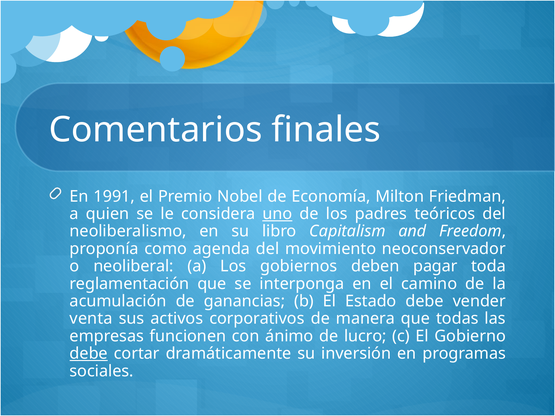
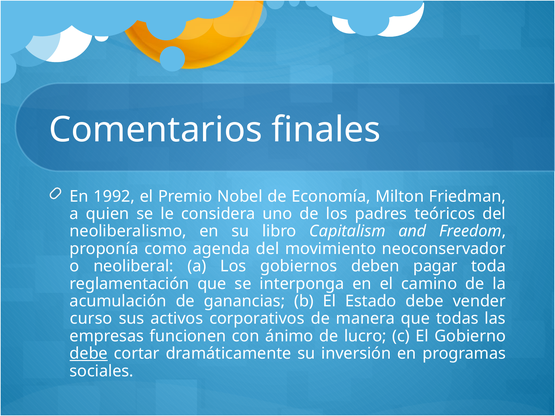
1991: 1991 -> 1992 (114, 196)
uno underline: present -> none (277, 214)
venta: venta -> curso (91, 319)
